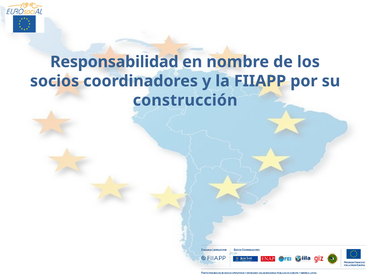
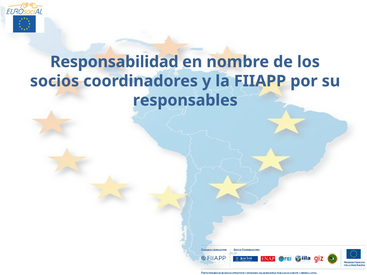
construcción: construcción -> responsables (185, 100)
